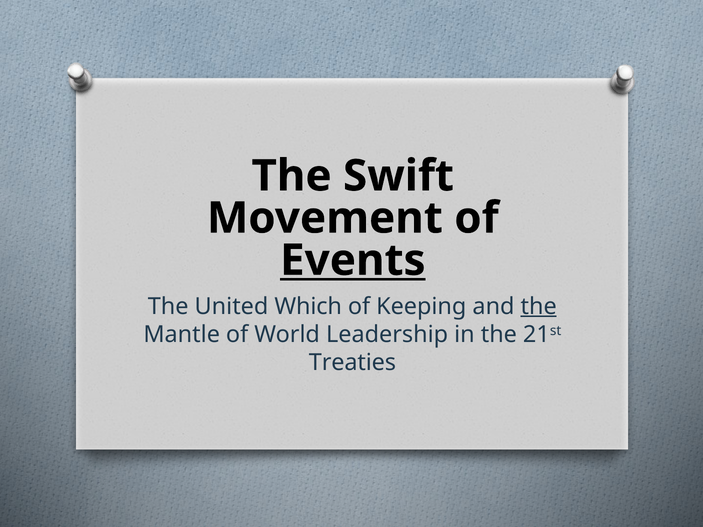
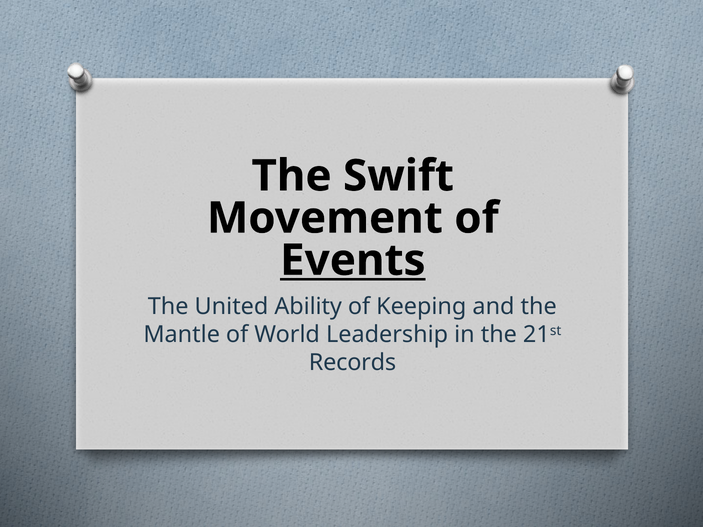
Which: Which -> Ability (308, 307)
the underline: present -> none (539, 307)
Treaties: Treaties -> Records (352, 363)
